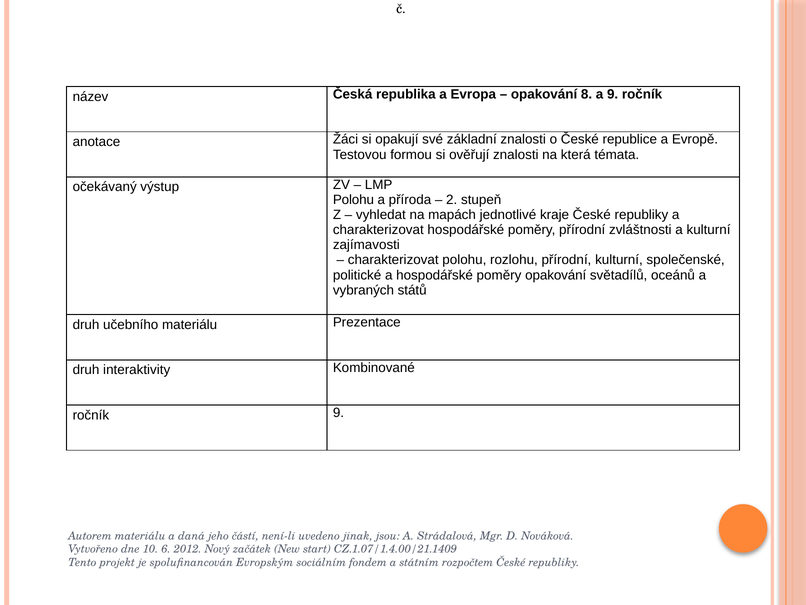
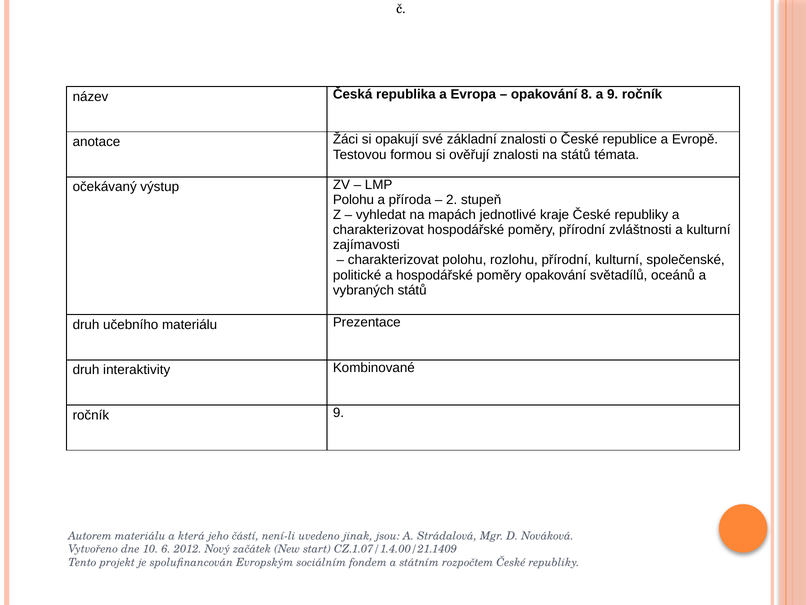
na která: která -> států (576, 154)
daná: daná -> která (192, 535)
